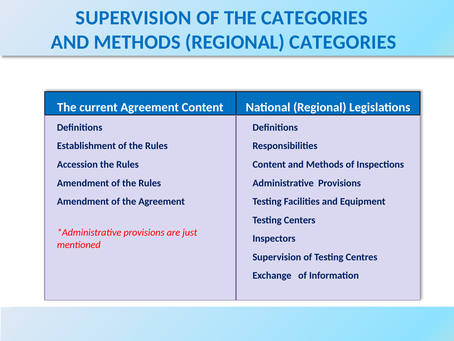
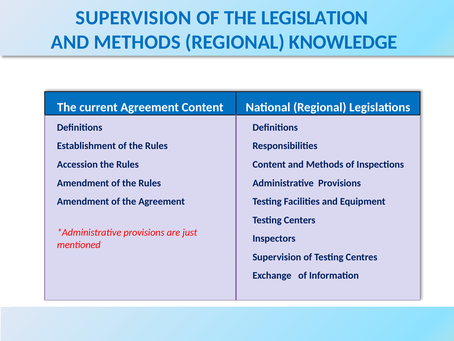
THE CATEGORIES: CATEGORIES -> LEGISLATION (315, 18)
REGIONAL CATEGORIES: CATEGORIES -> KNOWLEDGE (343, 42)
